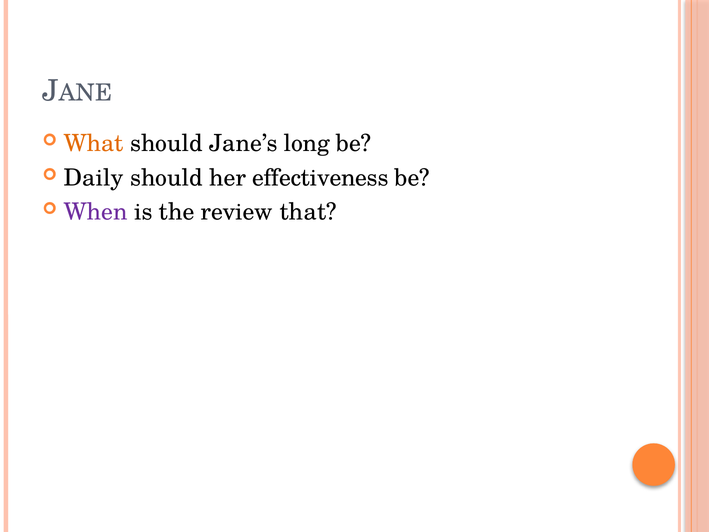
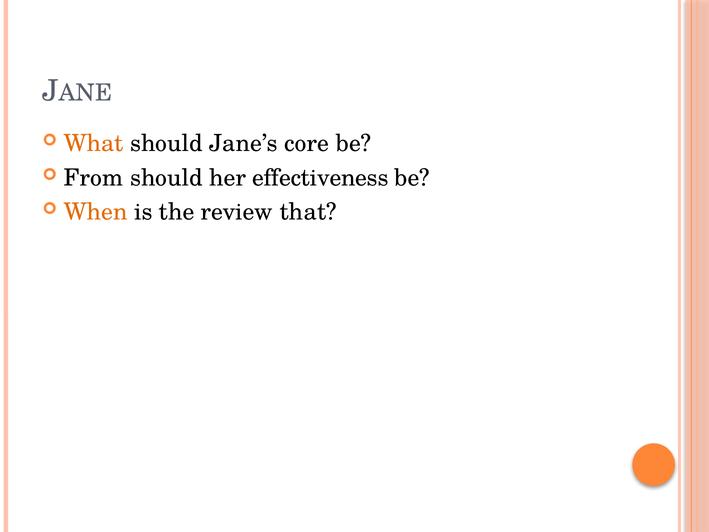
long: long -> core (307, 143)
Daily: Daily -> From (94, 178)
When colour: purple -> orange (96, 212)
